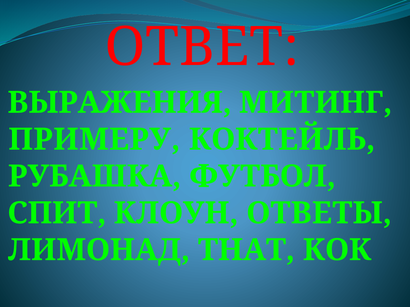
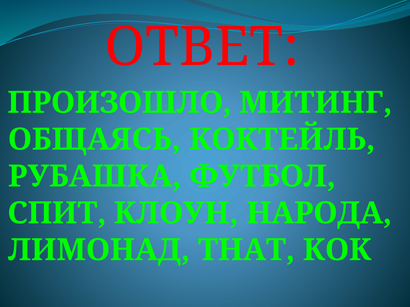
ВЫРАЖЕНИЯ: ВЫРАЖЕНИЯ -> ПРОИЗОШЛО (120, 103)
ПРИМЕРУ: ПРИМЕРУ -> ОБЩАЯСЬ (94, 140)
ОТВЕТЫ: ОТВЕТЫ -> НАРОДА (319, 214)
